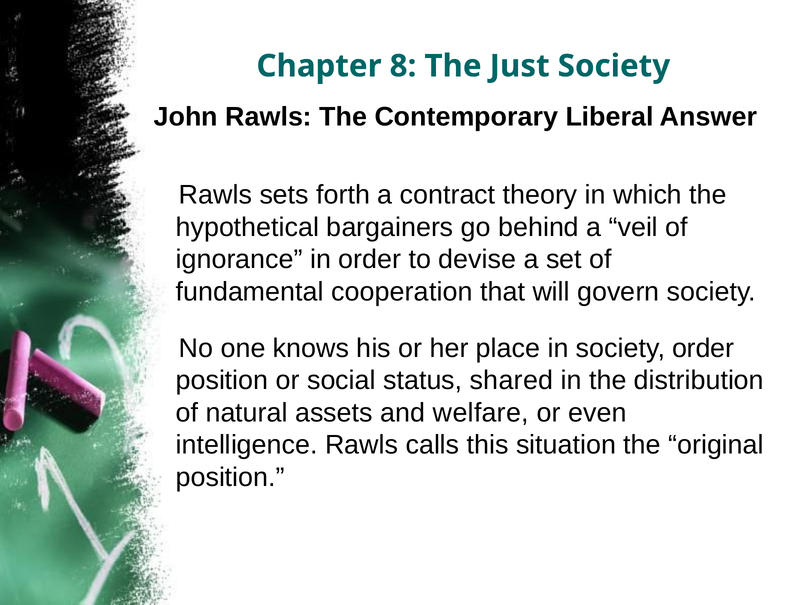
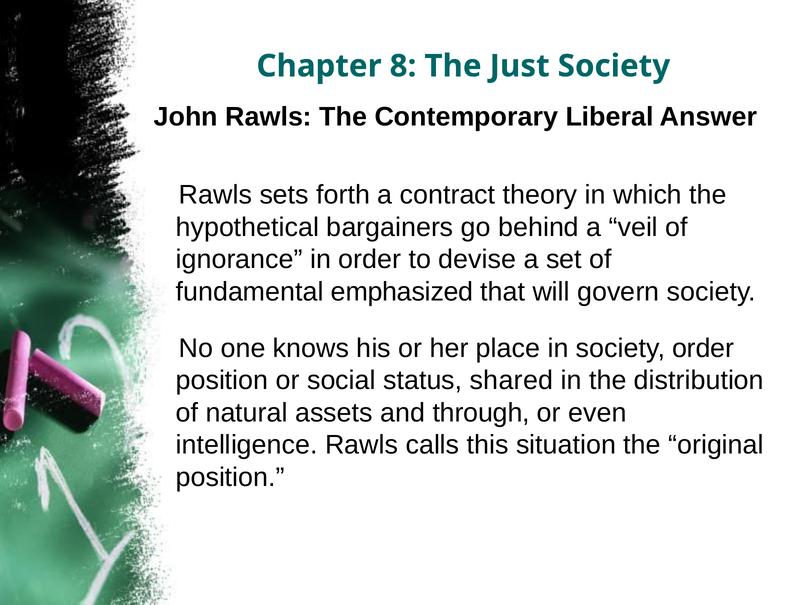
cooperation: cooperation -> emphasized (402, 291)
welfare: welfare -> through (481, 412)
